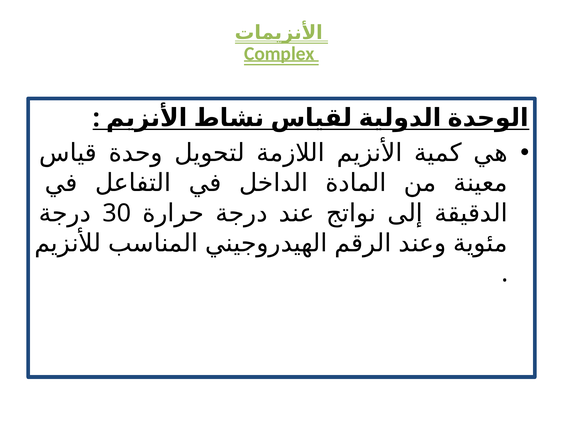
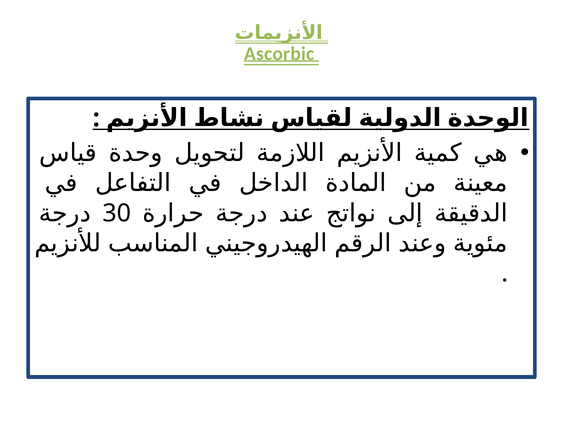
Complex: Complex -> Ascorbic (279, 54)
